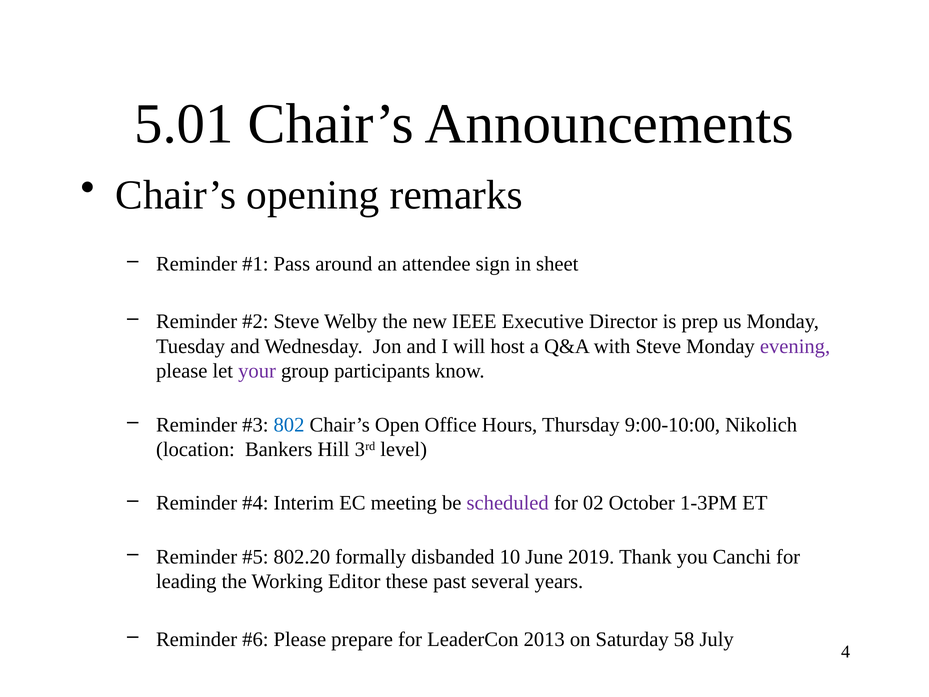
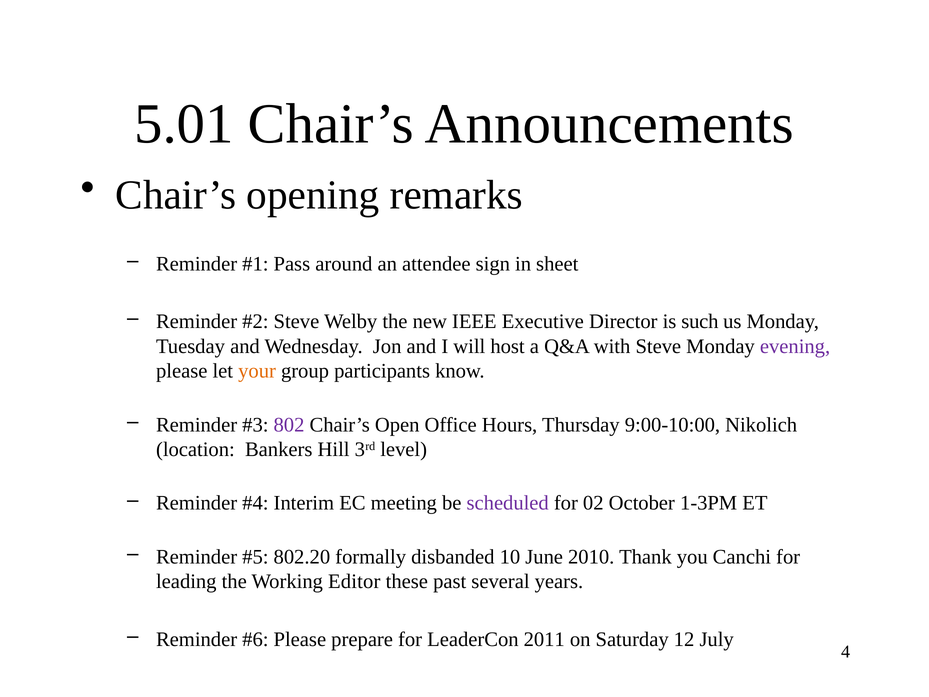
prep: prep -> such (700, 321)
your colour: purple -> orange (257, 371)
802 colour: blue -> purple (289, 425)
2019: 2019 -> 2010 (591, 557)
2013: 2013 -> 2011 (544, 639)
58: 58 -> 12 (684, 639)
